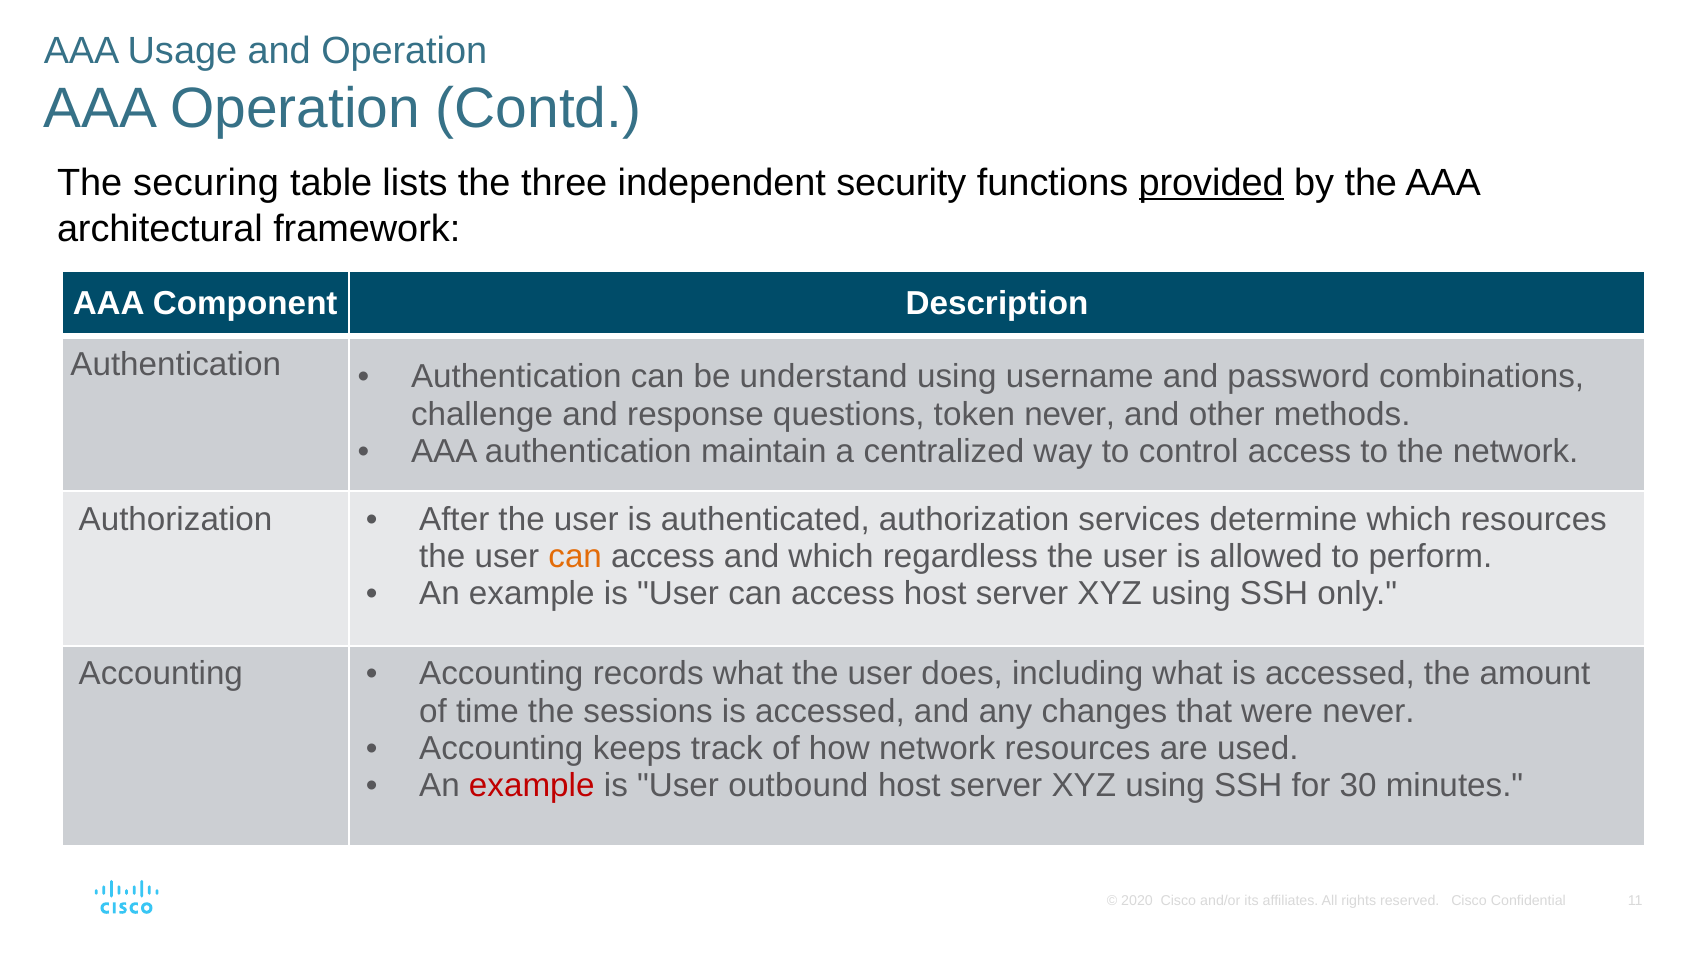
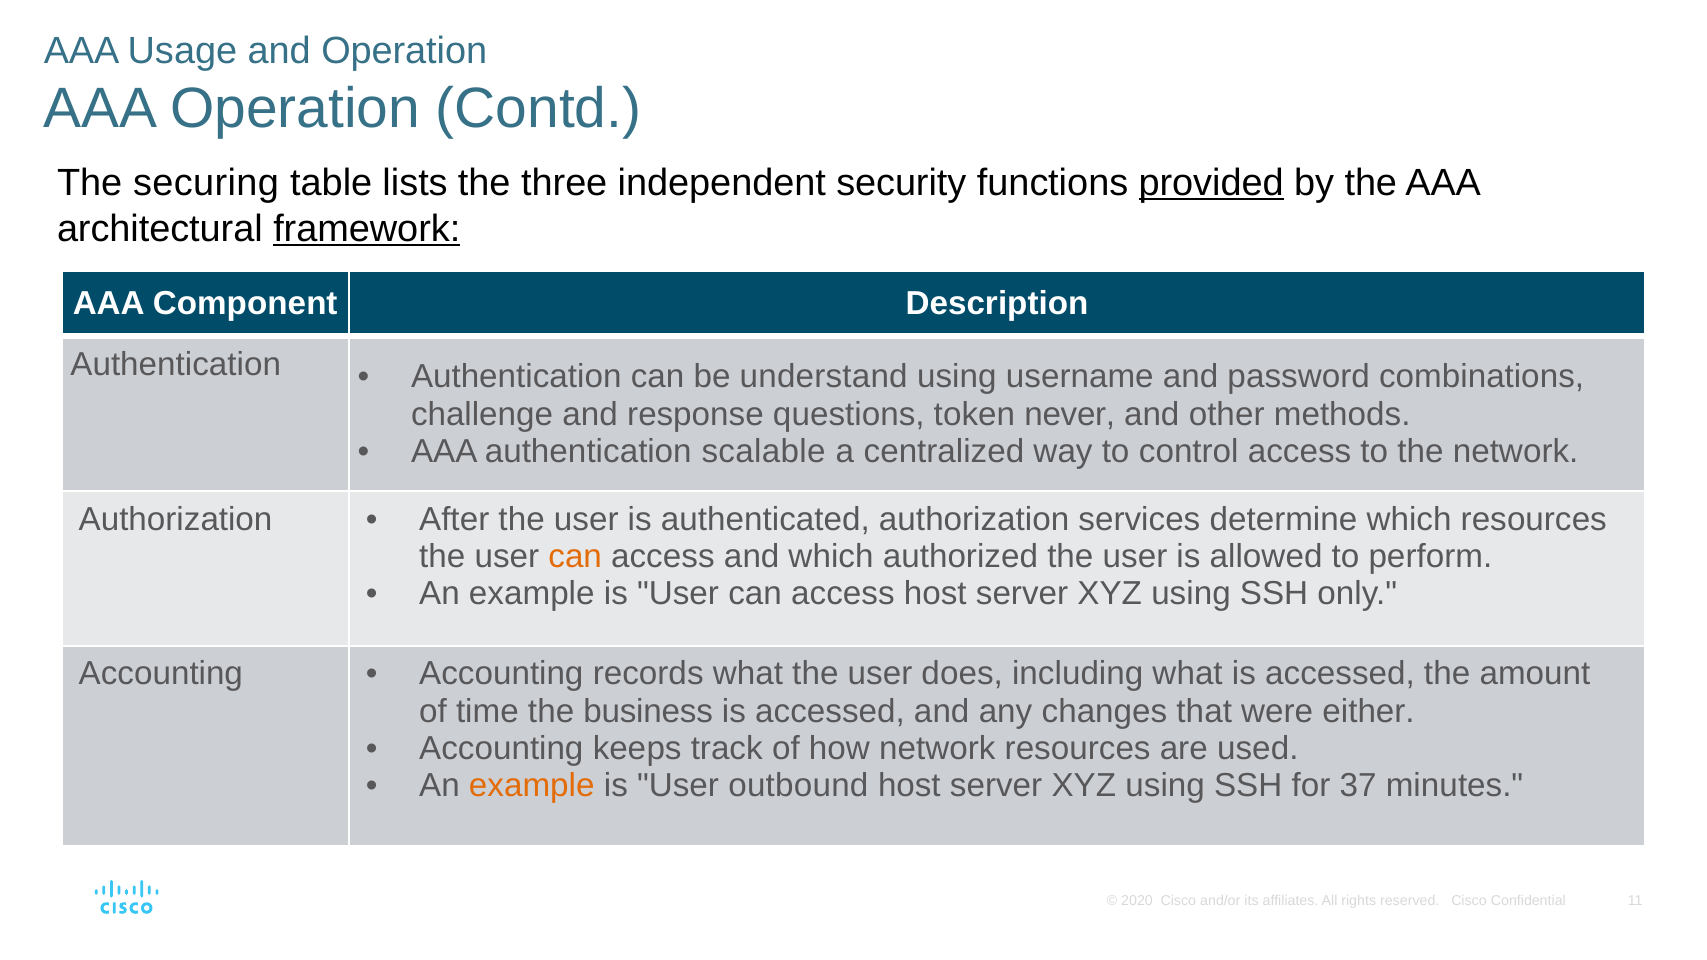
framework underline: none -> present (367, 229)
maintain: maintain -> scalable (764, 452)
regardless: regardless -> authorized (960, 557)
sessions: sessions -> business (648, 711)
were never: never -> either (1369, 711)
example colour: red -> orange (532, 786)
30: 30 -> 37 (1358, 786)
